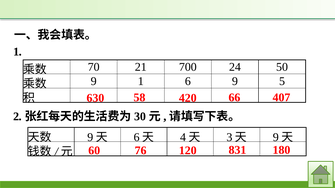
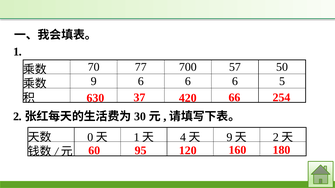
21: 21 -> 77 (141, 67)
24: 24 -> 57 (235, 67)
9 1: 1 -> 6 (141, 81)
9: 9 -> 6 (235, 81)
58: 58 -> 37 (139, 98)
407: 407 -> 254 (281, 98)
9: 9 -> 0 (90, 138)
6: 6 -> 1 (137, 138)
3: 3 -> 9 (229, 138)
9: 9 -> 2 (276, 138)
76: 76 -> 95 (141, 151)
831: 831 -> 160 (237, 150)
